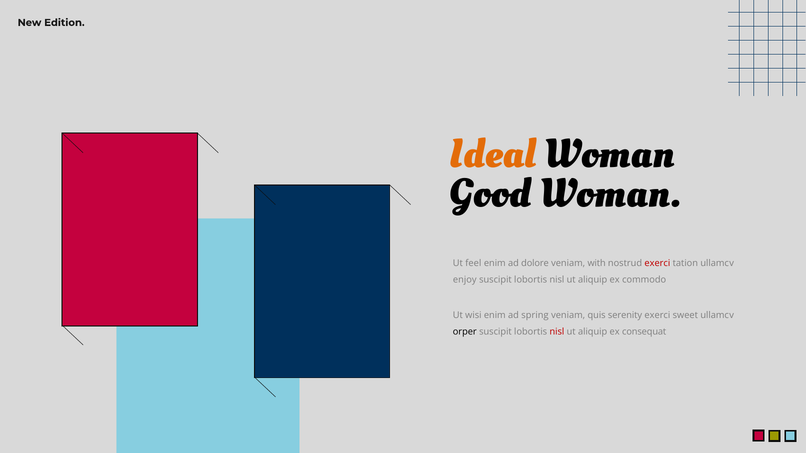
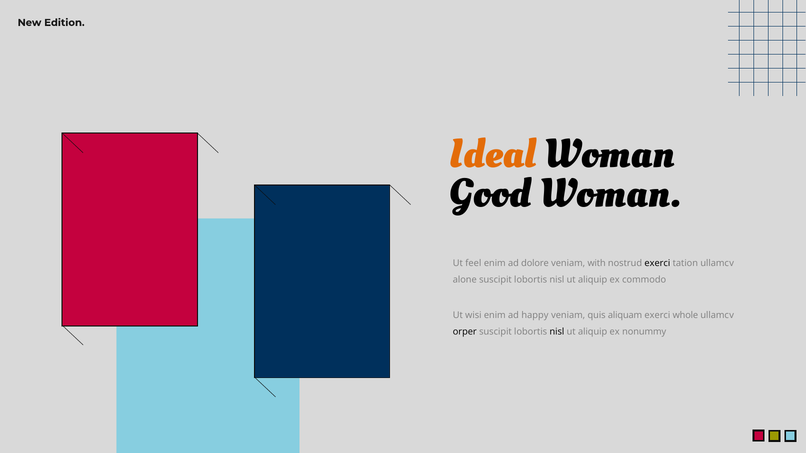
exerci colour: red -> black (657, 264)
enjoy: enjoy -> alone (465, 280)
spring: spring -> happy (535, 315)
serenity: serenity -> aliquam (625, 315)
sweet: sweet -> whole (685, 315)
nisl colour: red -> black (557, 332)
consequat: consequat -> nonummy (644, 332)
